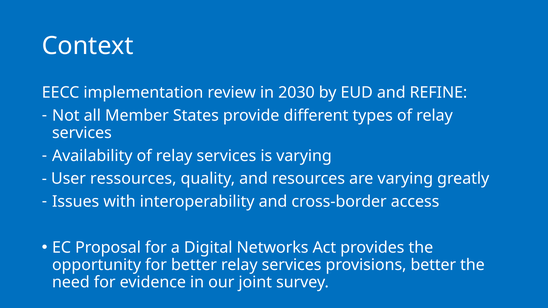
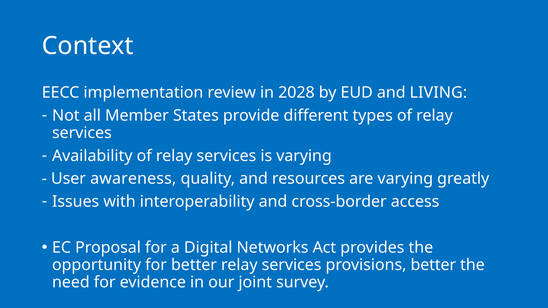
2030: 2030 -> 2028 (296, 93)
REFINE: REFINE -> LIVING (438, 93)
ressources: ressources -> awareness (133, 179)
